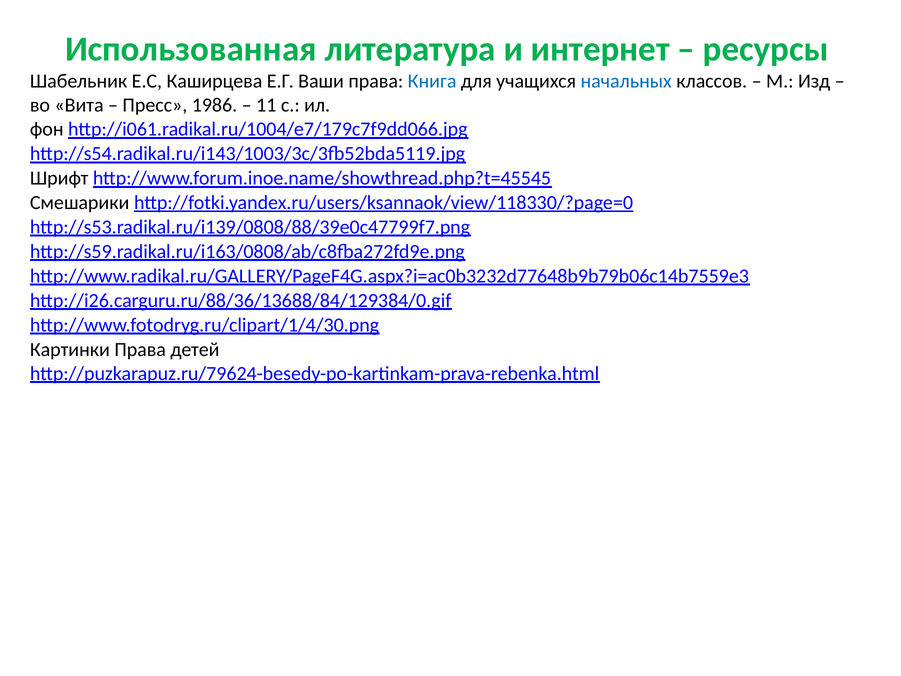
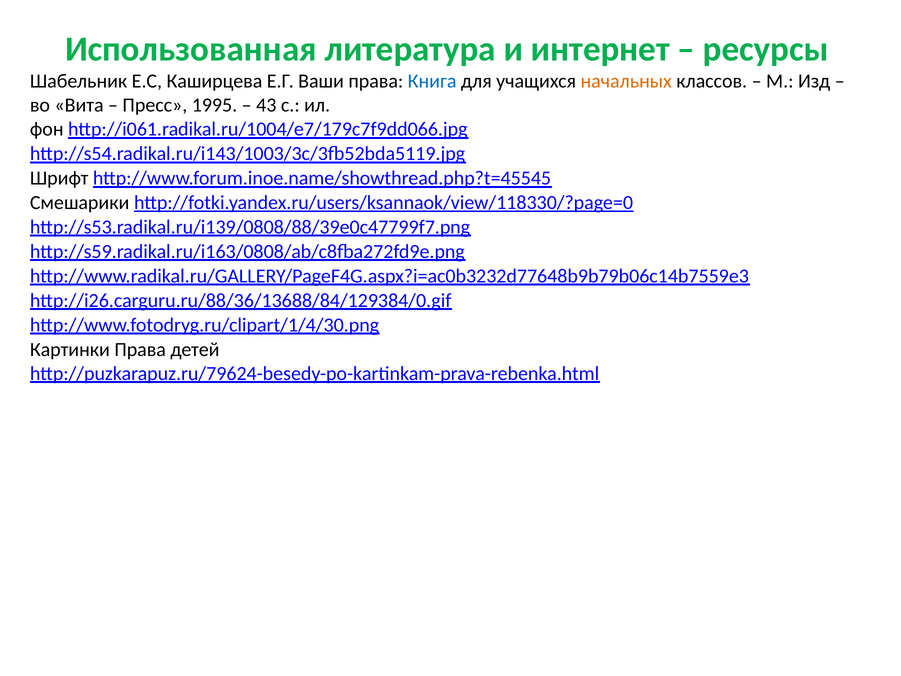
начальных colour: blue -> orange (626, 81)
1986: 1986 -> 1995 (215, 105)
11: 11 -> 43 (266, 105)
